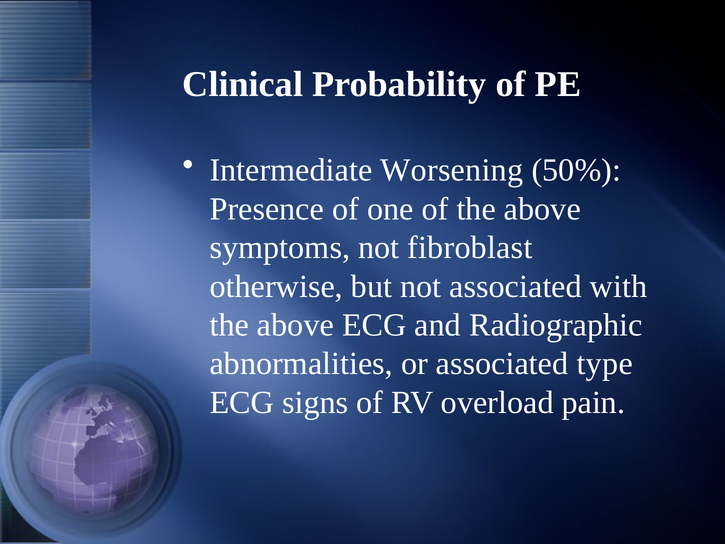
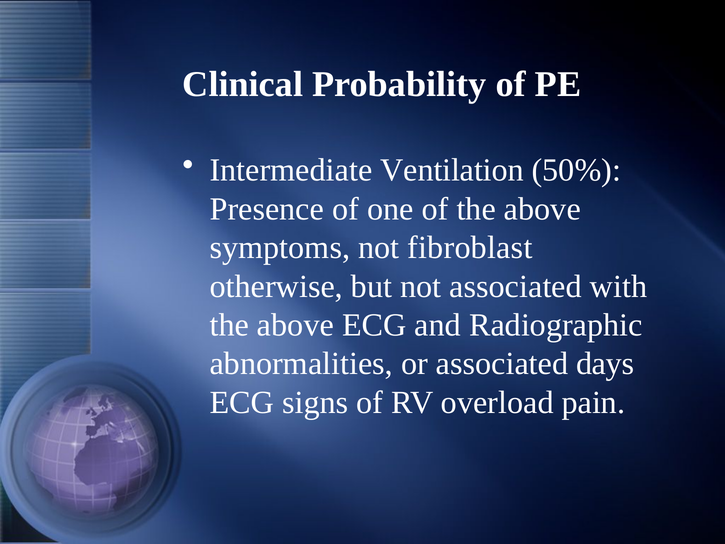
Worsening: Worsening -> Ventilation (452, 170)
type: type -> days (605, 364)
